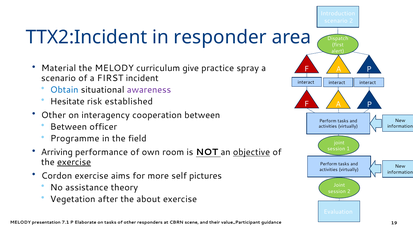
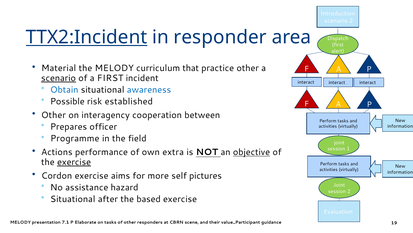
TTX2:Incident underline: none -> present (87, 37)
give: give -> that (191, 68)
practice spray: spray -> other (248, 68)
scenario underline: none -> present (59, 78)
awareness colour: purple -> blue (149, 90)
Hesitate: Hesitate -> Possible (67, 101)
Between: Between -> Prepares (69, 127)
Arriving: Arriving -> Actions (57, 152)
room: room -> extra (173, 152)
theory: theory -> hazard (124, 187)
Vegetation: Vegetation -> Situational (73, 199)
about: about -> based (149, 199)
